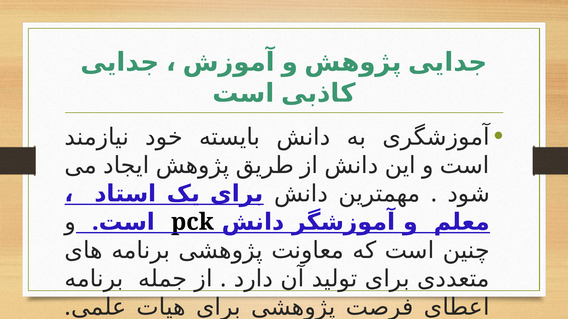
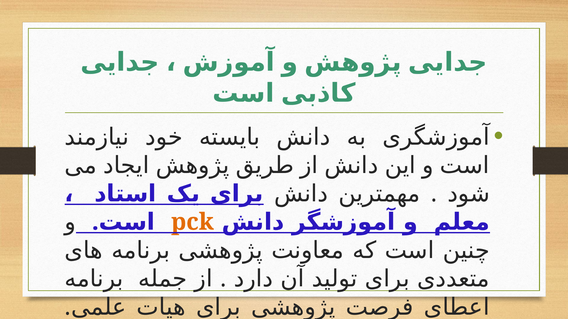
pck colour: black -> orange (192, 222)
